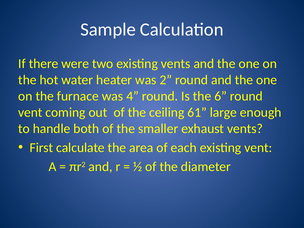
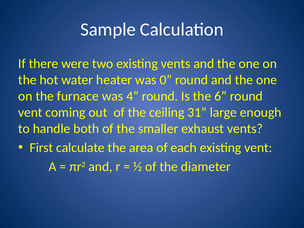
2: 2 -> 0 (166, 80)
61: 61 -> 31 (197, 112)
